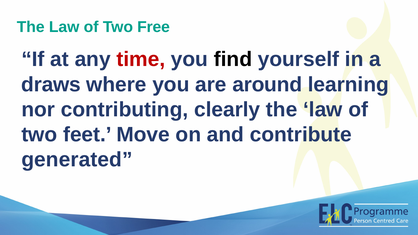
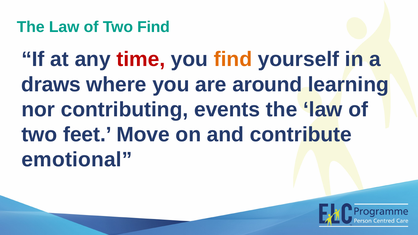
Two Free: Free -> Find (154, 27)
find colour: black -> orange (233, 59)
clearly: clearly -> events (227, 110)
generated: generated -> emotional (77, 160)
